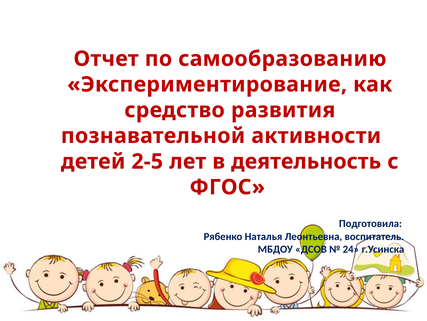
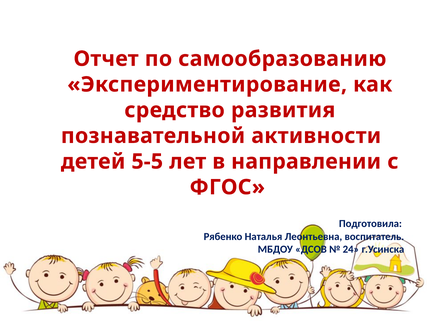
2-5: 2-5 -> 5-5 (147, 161)
деятельность: деятельность -> направлении (306, 161)
